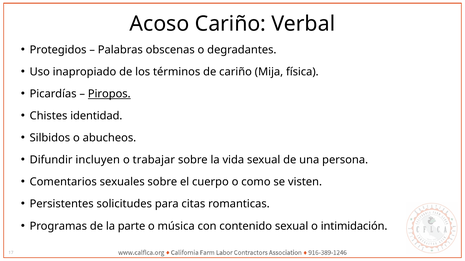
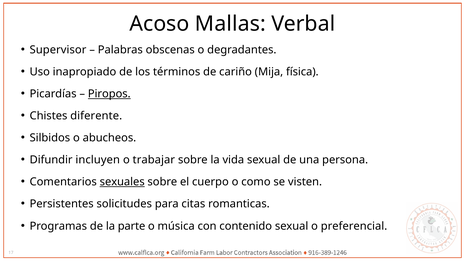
Acoso Cariño: Cariño -> Mallas (230, 24)
Protegidos: Protegidos -> Supervisor (58, 50)
identidad: identidad -> diferente (96, 116)
sexuales underline: none -> present (122, 182)
intimidación: intimidación -> preferencial (354, 227)
